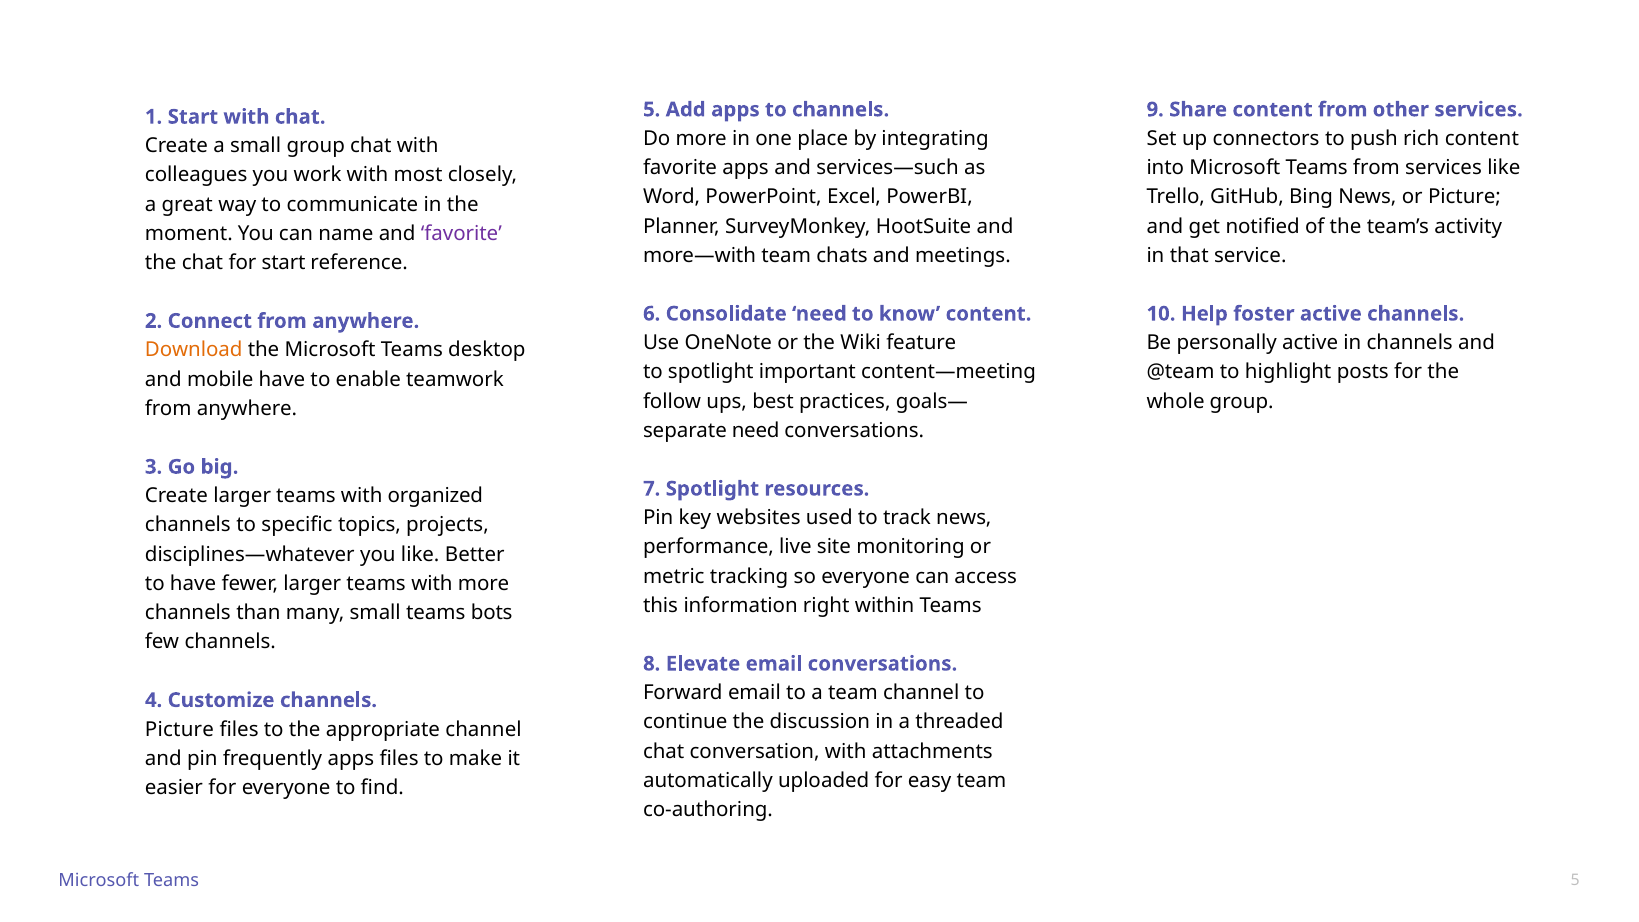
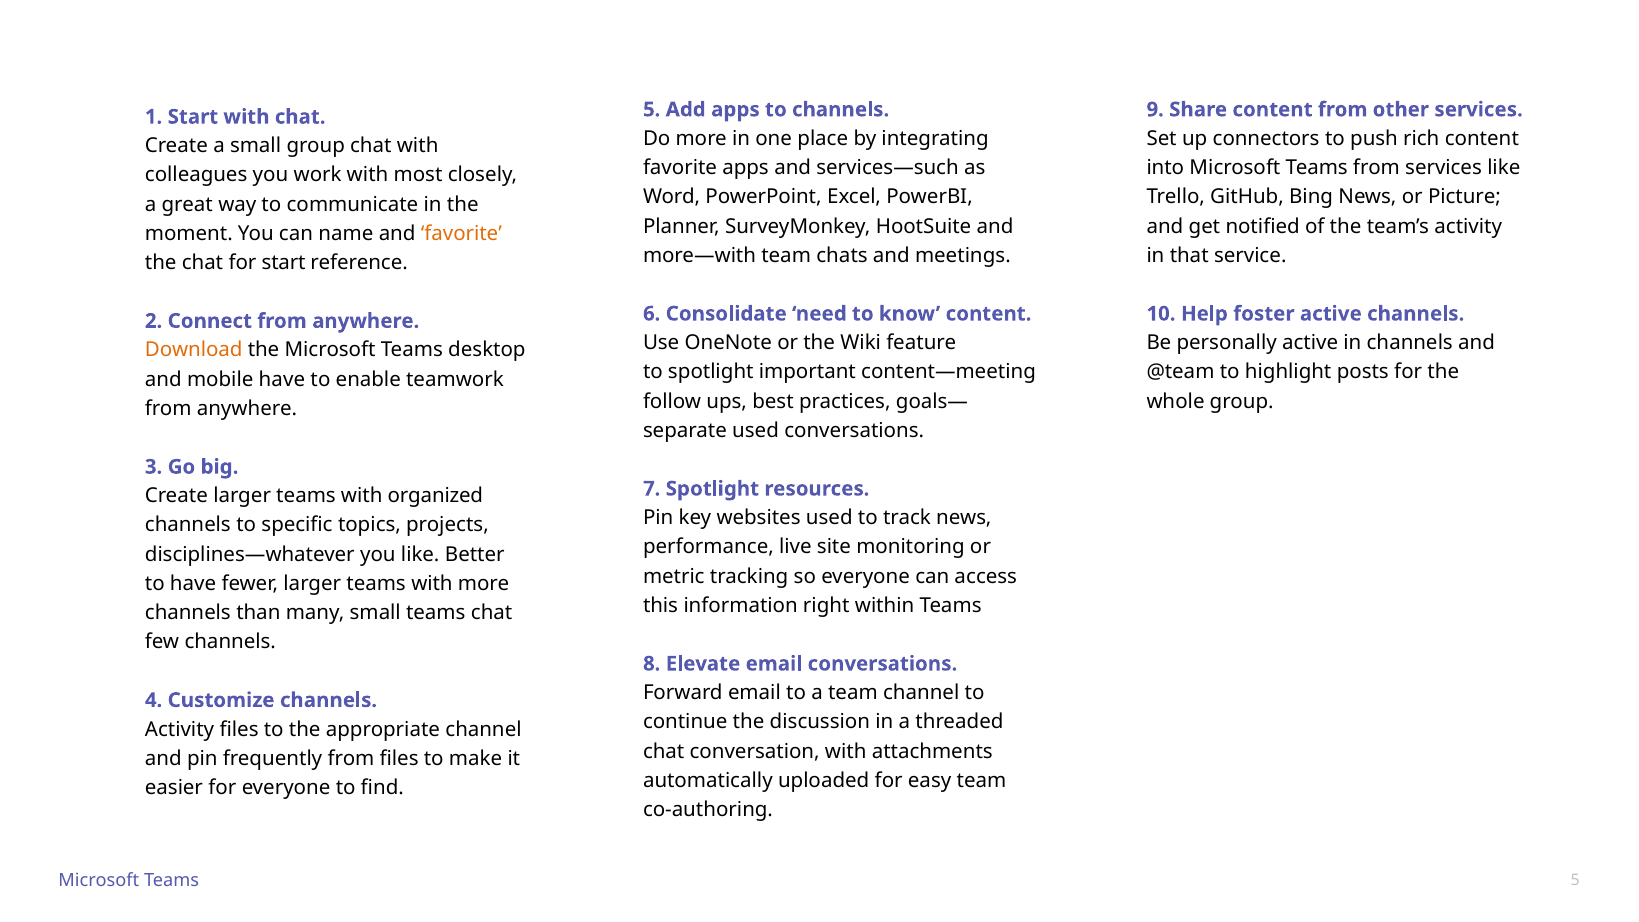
favorite colour: purple -> orange (461, 234)
need: need -> used (756, 430)
teams bots: bots -> chat (492, 613)
Picture: Picture -> Activity (180, 729)
frequently apps: apps -> from (351, 759)
